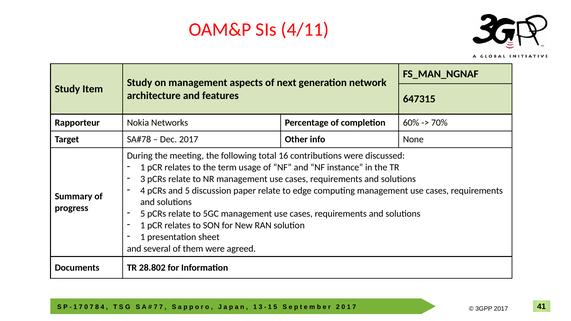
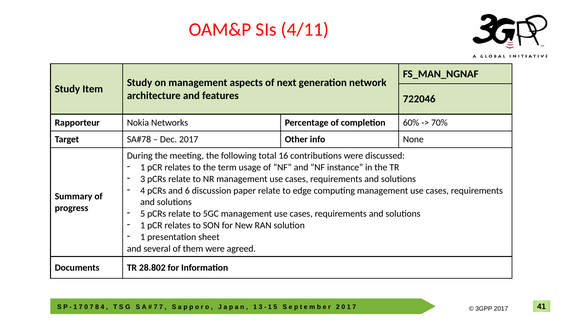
647315: 647315 -> 722046 (419, 99)
and 5: 5 -> 6 (187, 191)
